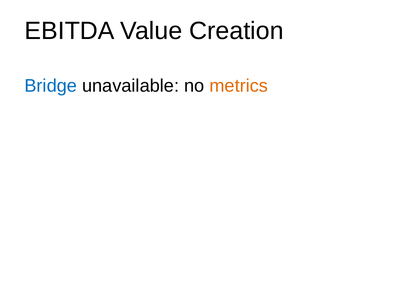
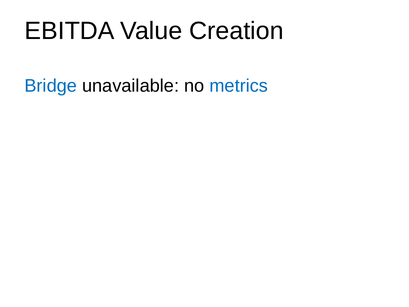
metrics colour: orange -> blue (239, 86)
